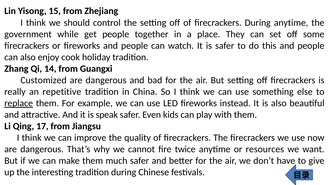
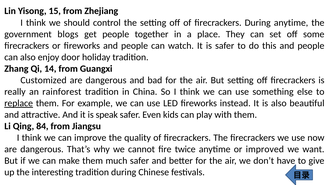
while: while -> blogs (68, 34)
cook: cook -> door (71, 57)
repetitive: repetitive -> rainforest (62, 92)
17: 17 -> 84 (42, 126)
resources: resources -> improved (265, 149)
